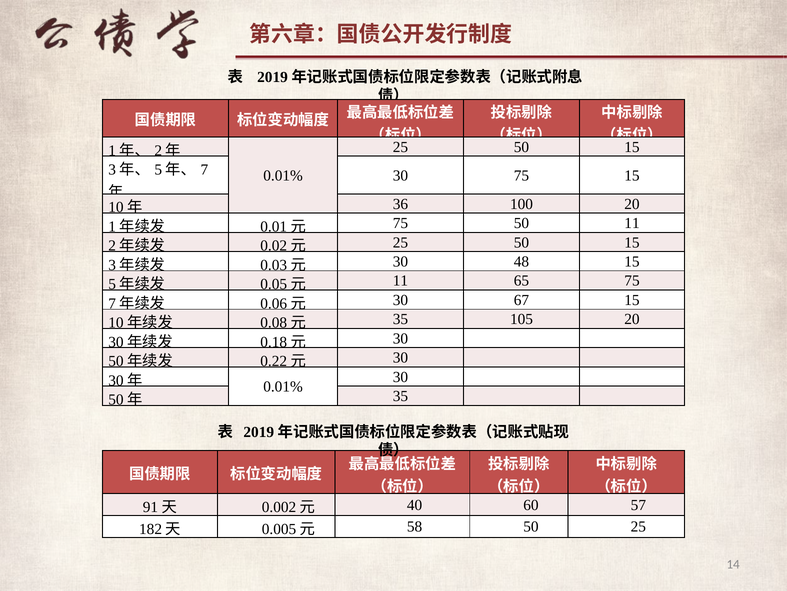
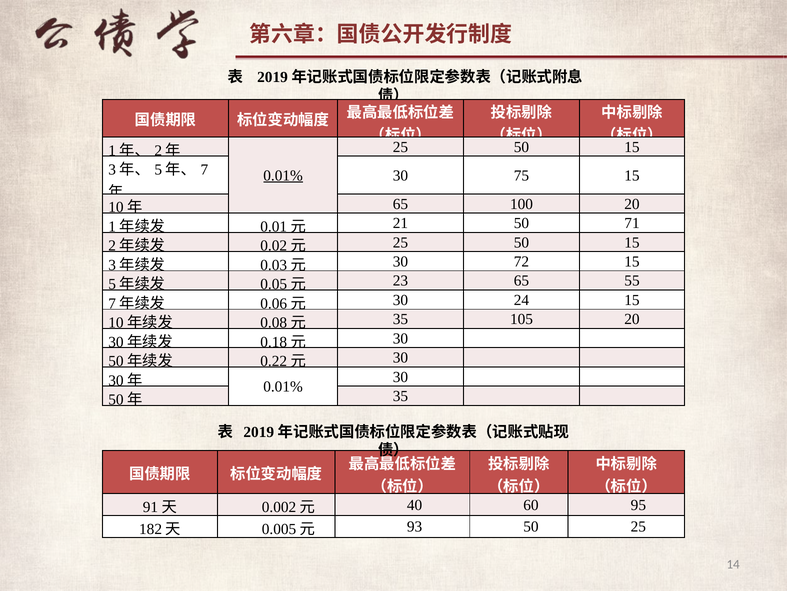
0.01% underline: none -> present (283, 175)
36: 36 -> 65 (400, 204)
75: 75 -> 21 (400, 223)
50 11: 11 -> 71 (632, 223)
48: 48 -> 72 (521, 261)
11: 11 -> 23 (400, 281)
65 75: 75 -> 55 (632, 281)
67: 67 -> 24 (521, 300)
57: 57 -> 95 (638, 504)
58: 58 -> 93 (415, 526)
